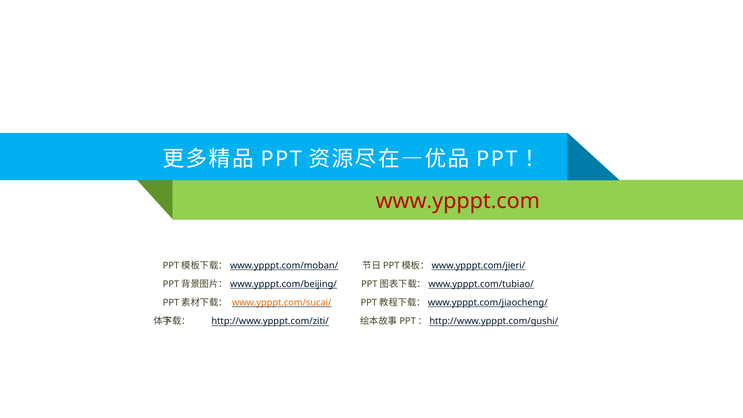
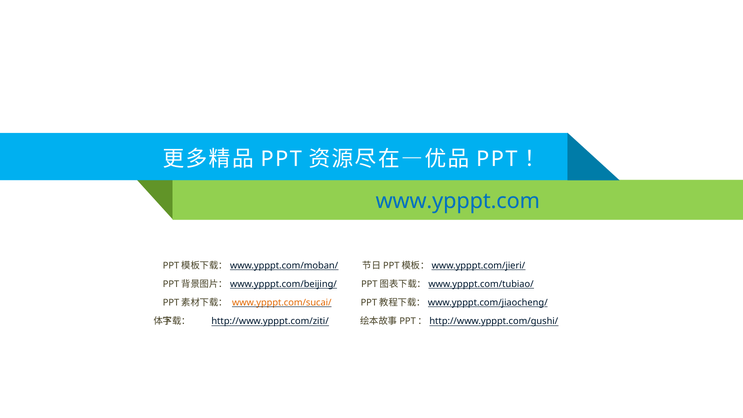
www.ypppt.com colour: red -> blue (458, 201)
